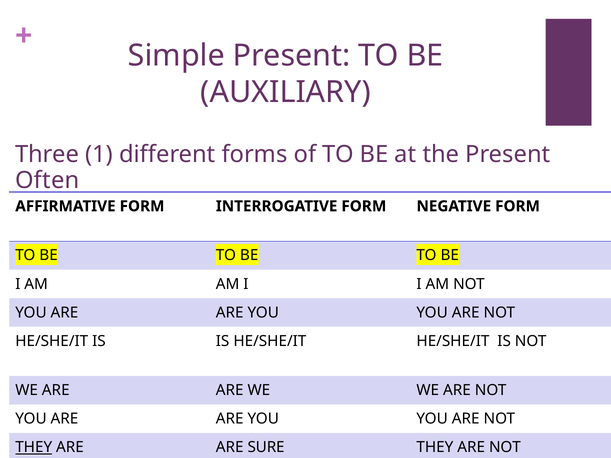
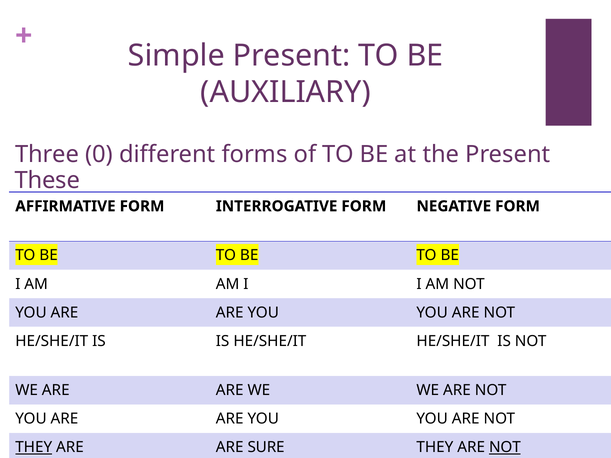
1: 1 -> 0 (99, 155)
Often: Often -> These (47, 180)
NOT underline: none -> present (505, 448)
